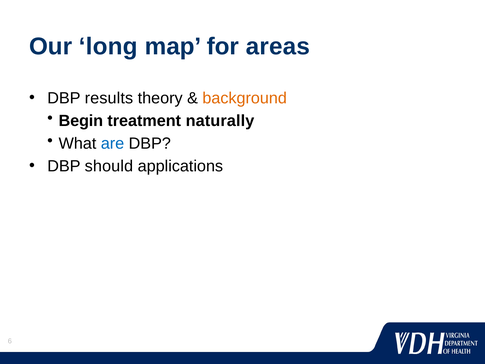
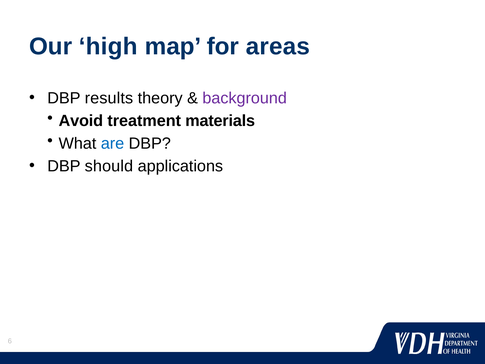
long: long -> high (108, 47)
background colour: orange -> purple (245, 98)
Begin: Begin -> Avoid (81, 121)
naturally: naturally -> materials (220, 121)
